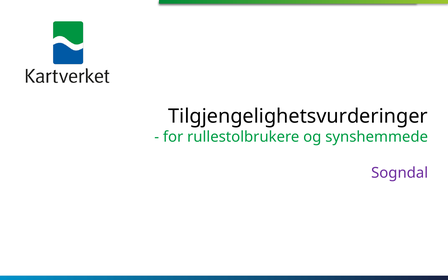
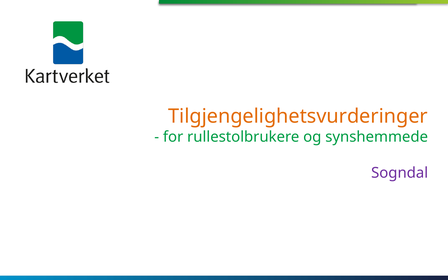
Tilgjengelighetsvurderinger colour: black -> orange (298, 116)
